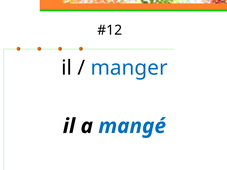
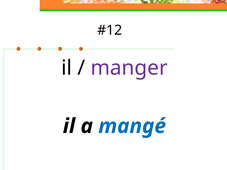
manger colour: blue -> purple (129, 68)
